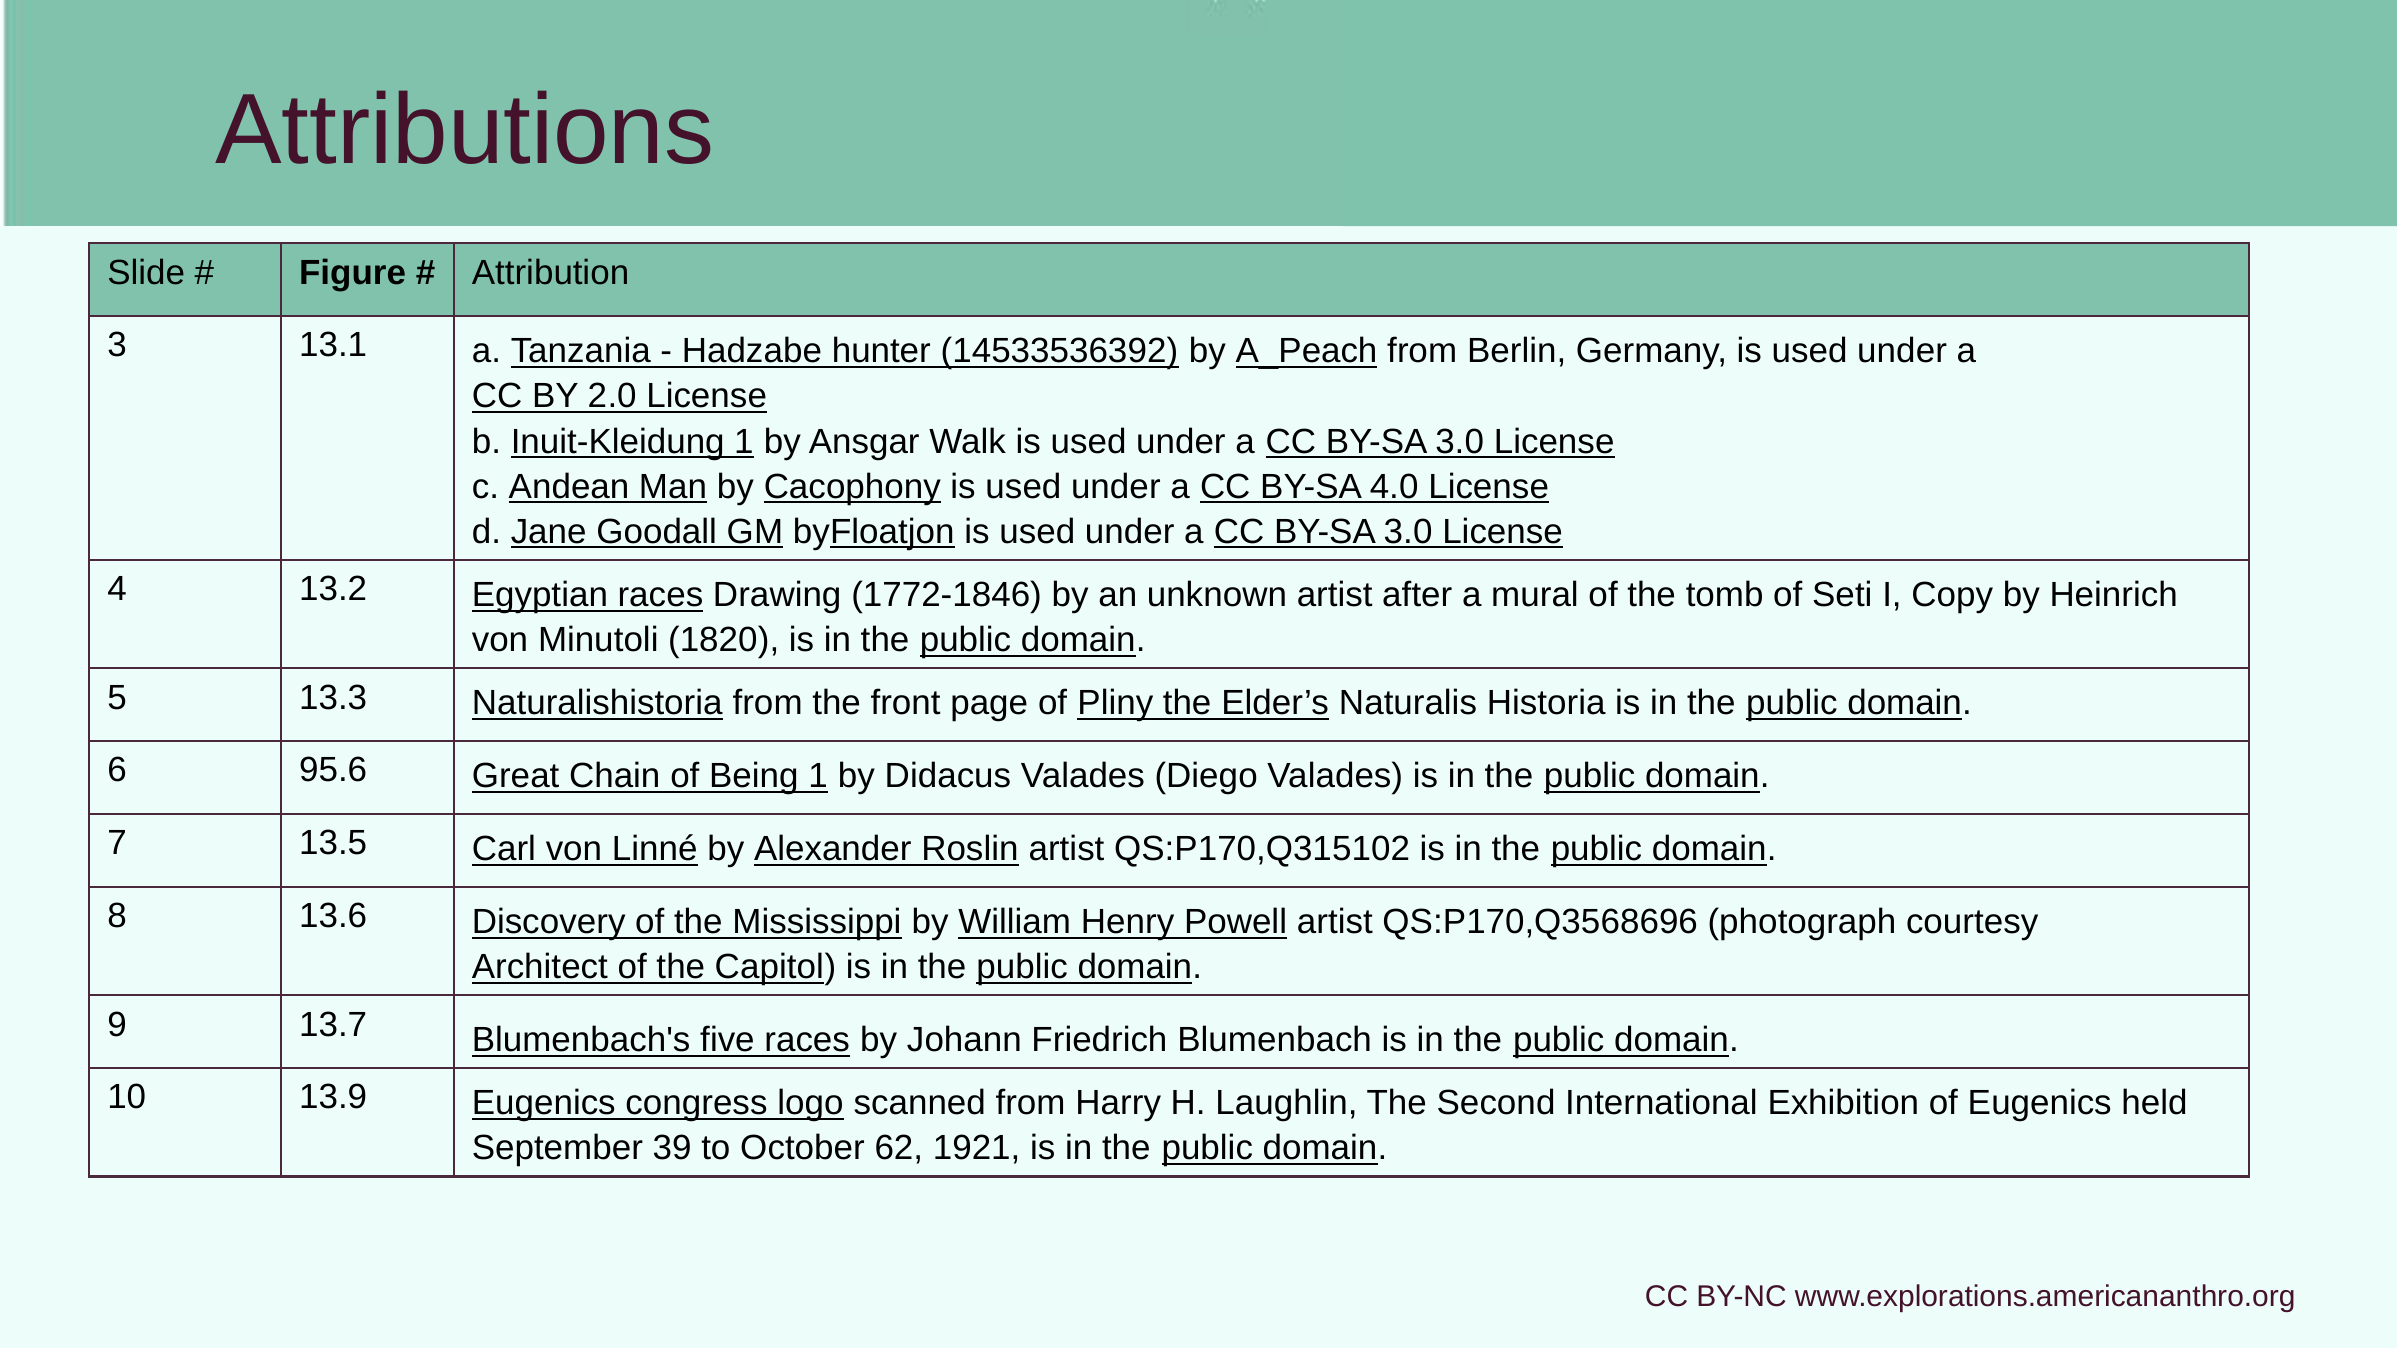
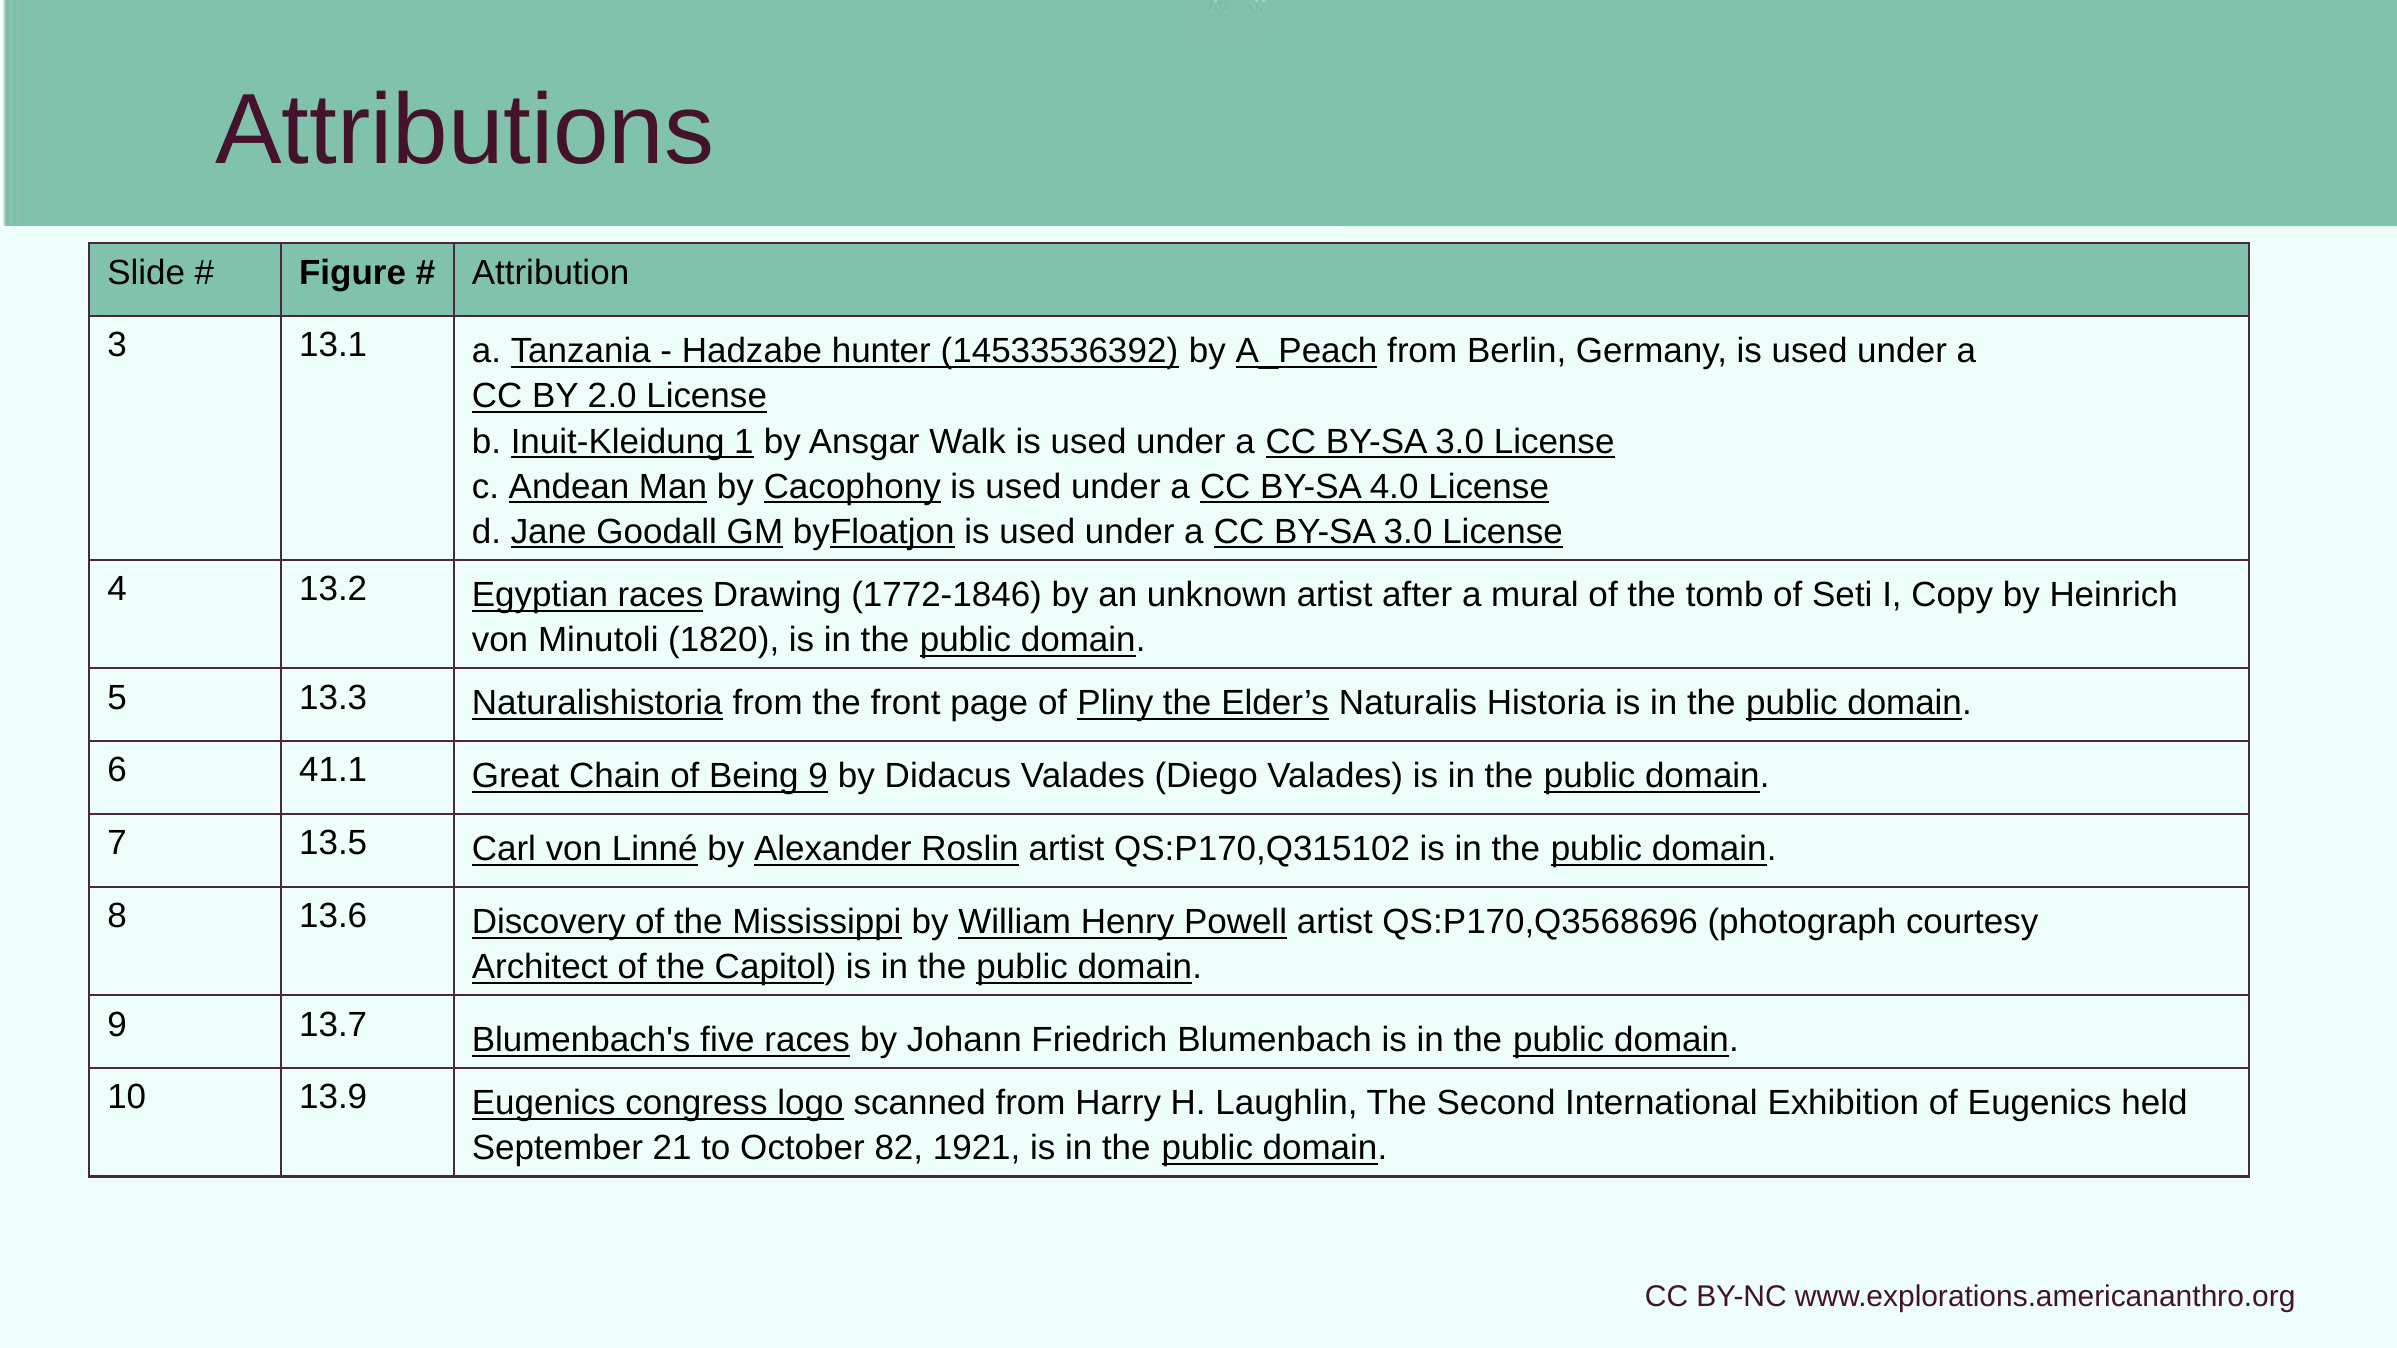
95.6: 95.6 -> 41.1 (333, 771)
Being 1: 1 -> 9 (818, 776)
39: 39 -> 21 (672, 1149)
62: 62 -> 82 (899, 1149)
